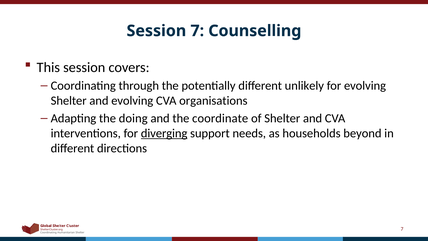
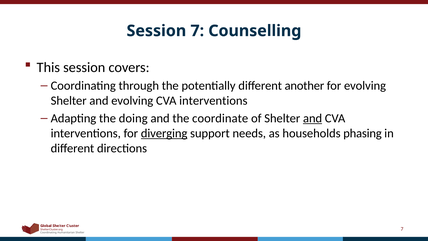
unlikely: unlikely -> another (304, 86)
evolving CVA organisations: organisations -> interventions (213, 101)
and underline: none -> present (313, 118)
beyond: beyond -> phasing (363, 133)
